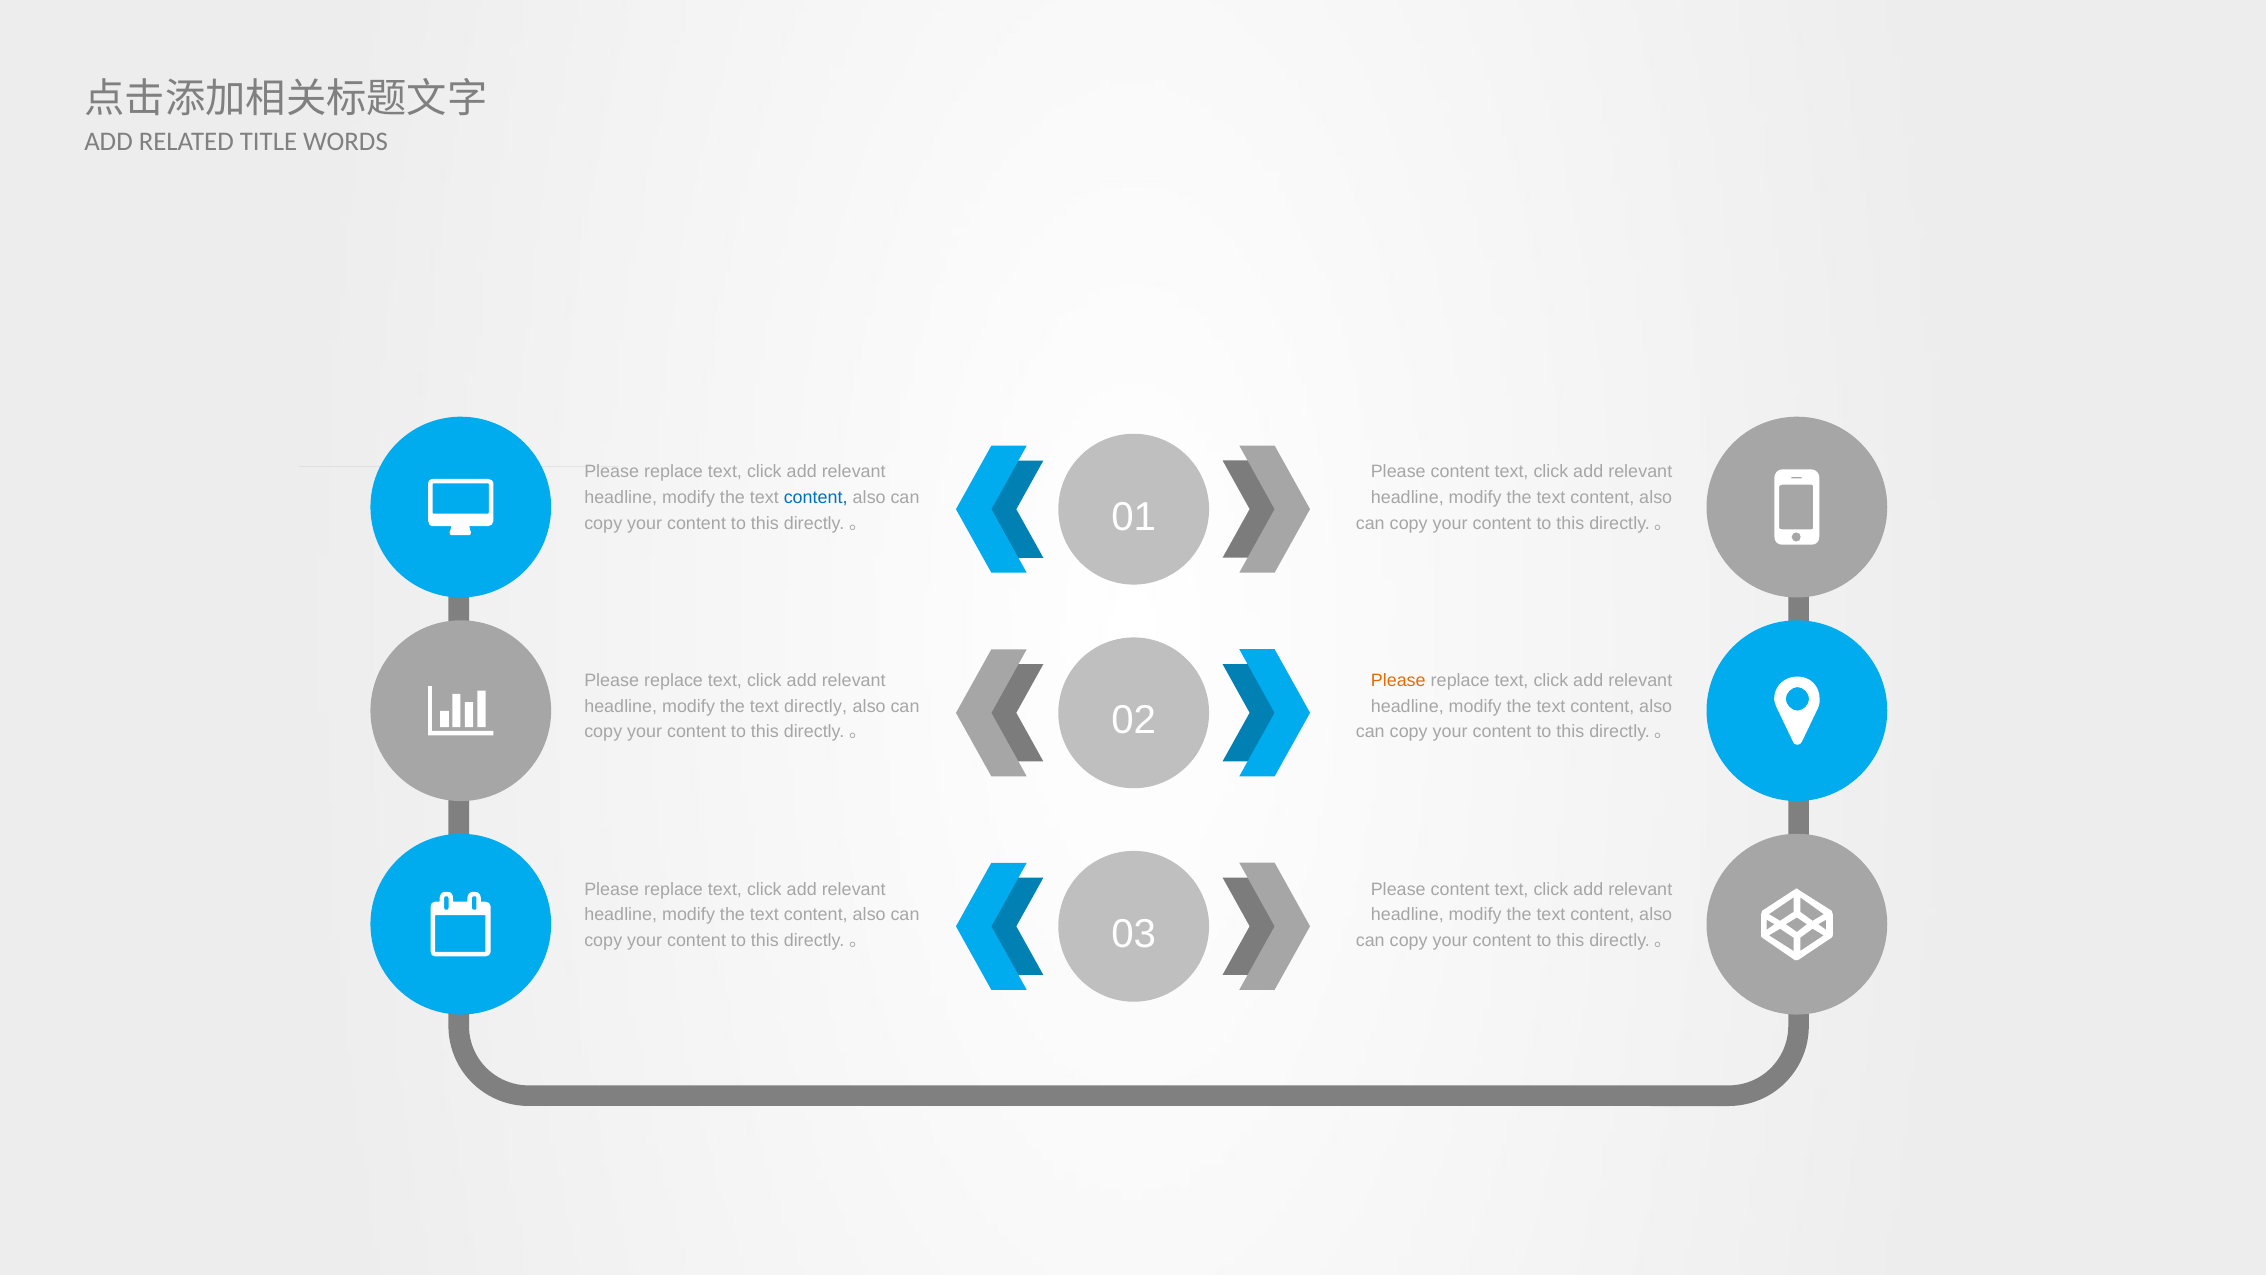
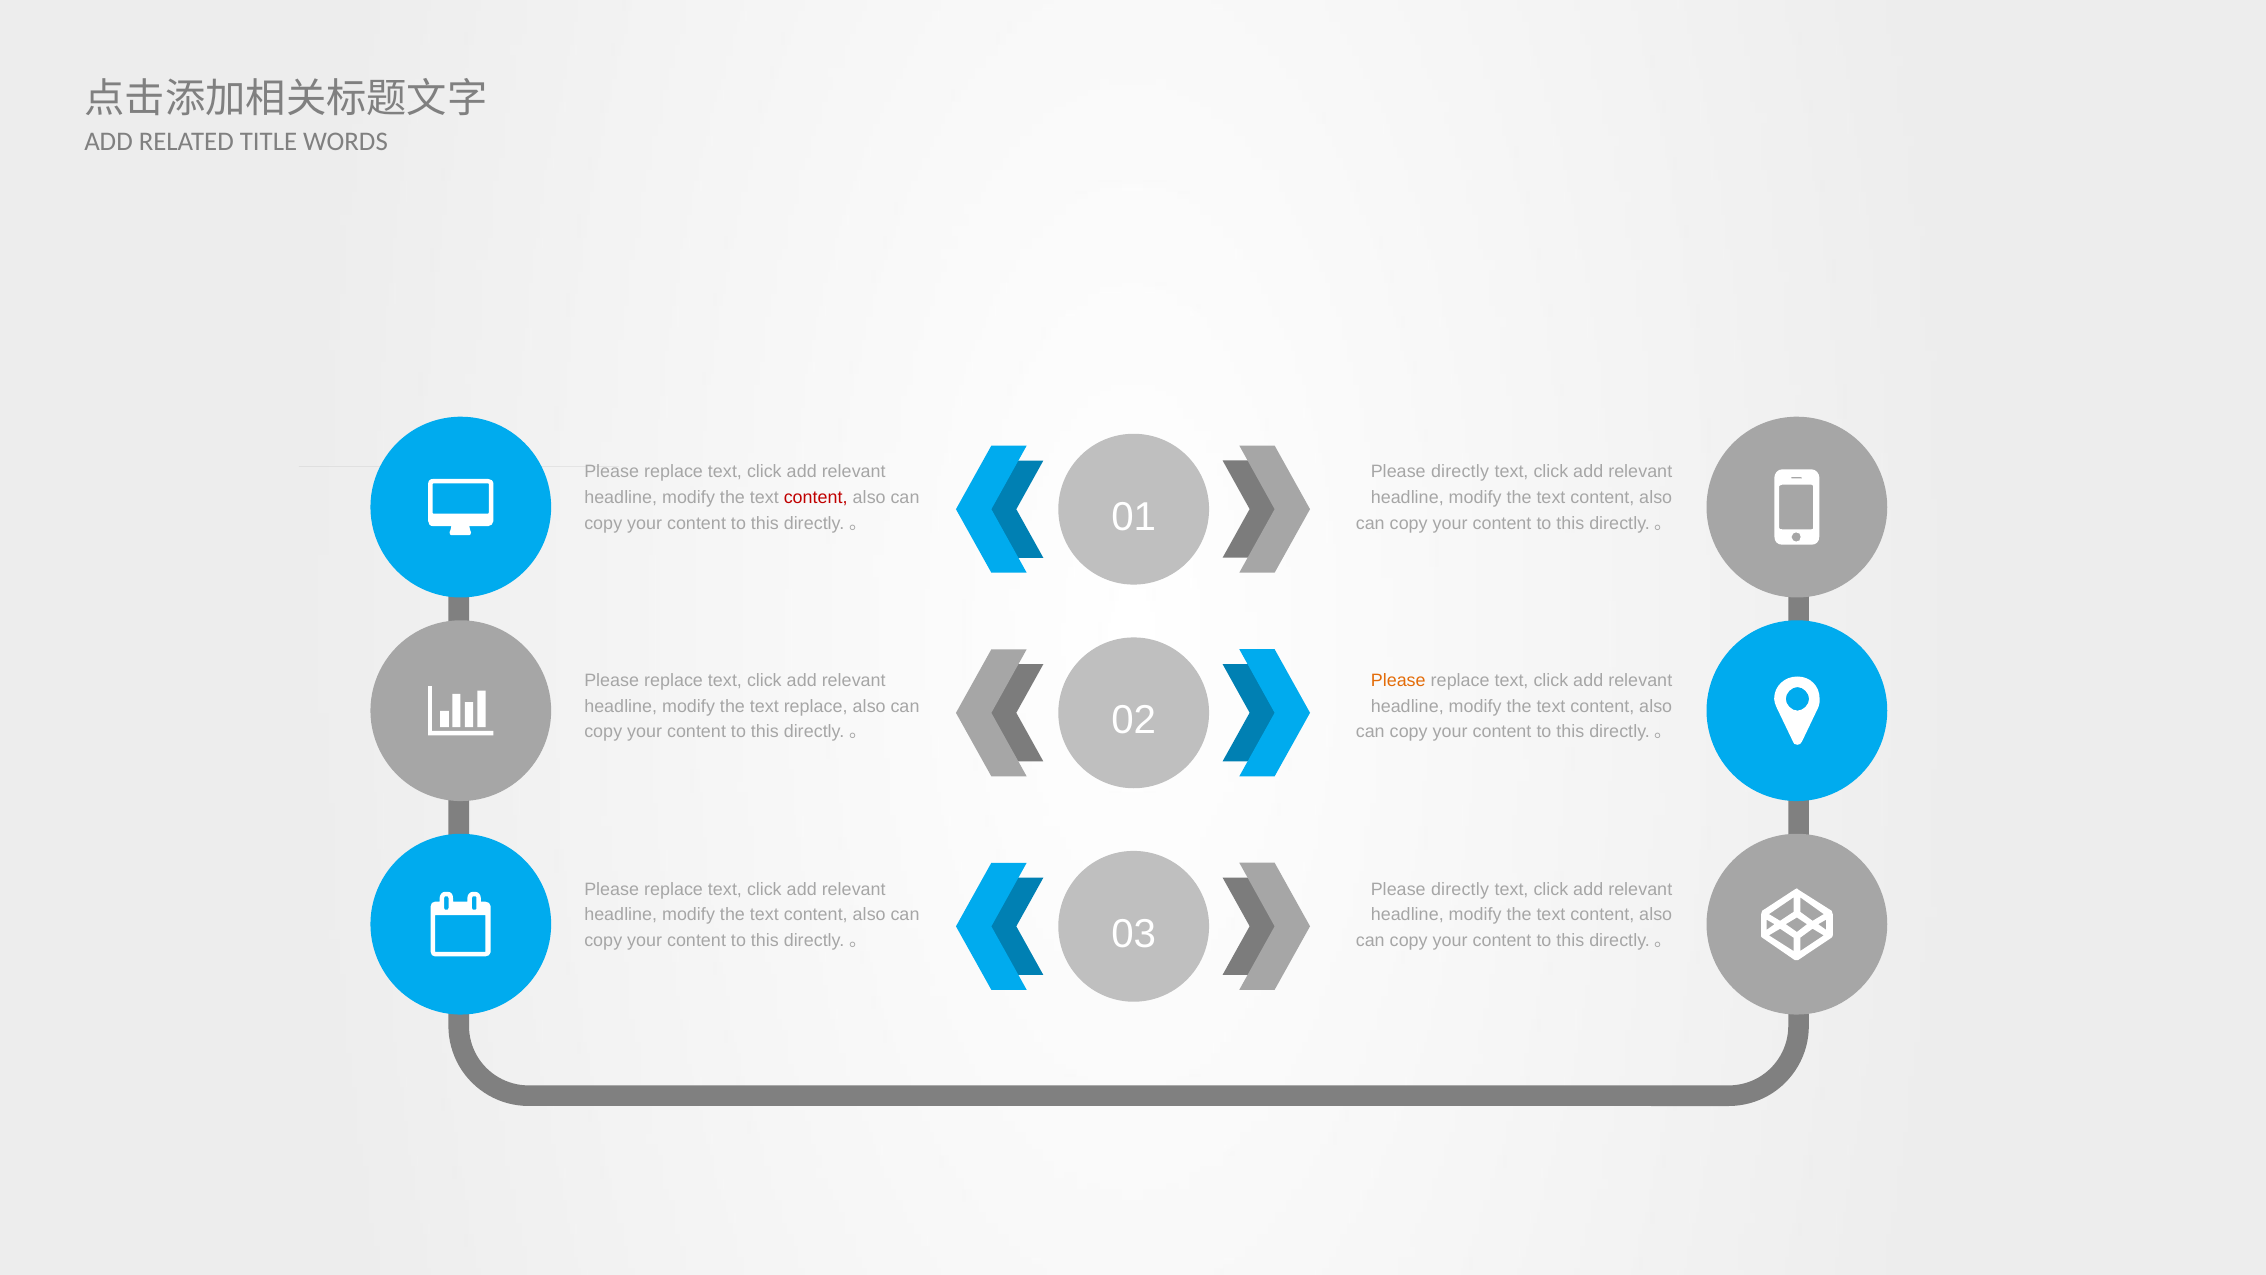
content: content -> directly (1460, 472)
content colour: blue -> red (816, 498)
text directly: directly -> replace (816, 706)
content: content -> directly (1460, 889)
